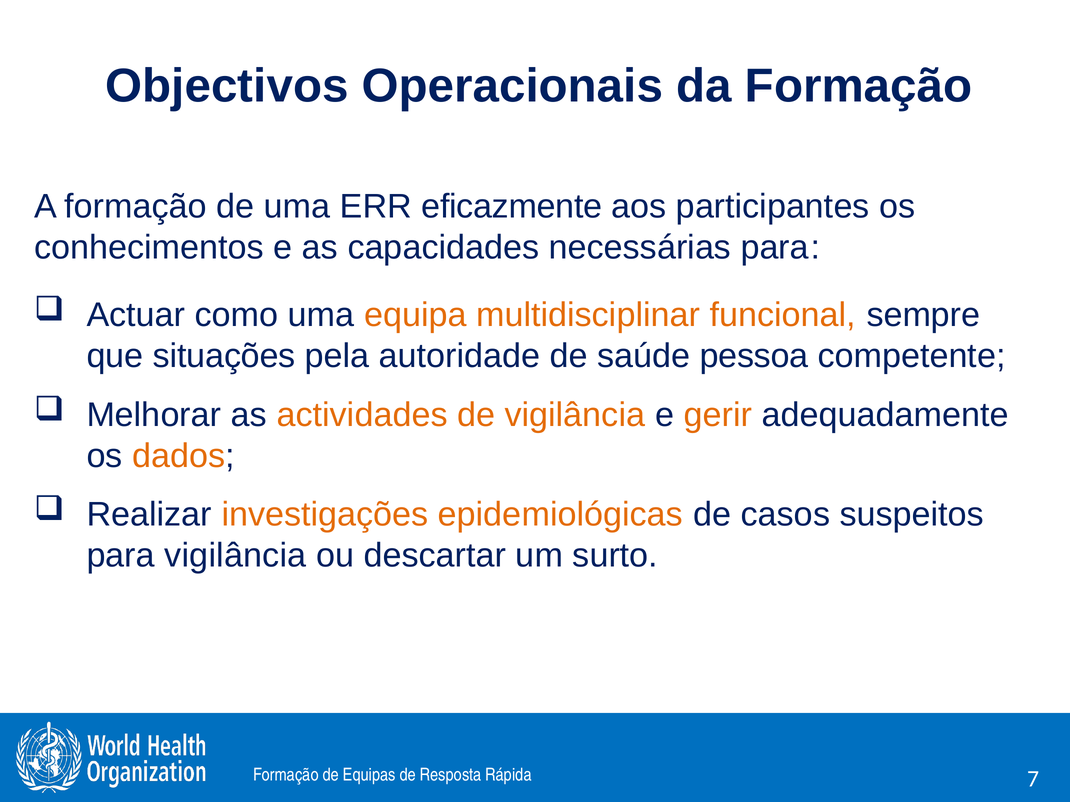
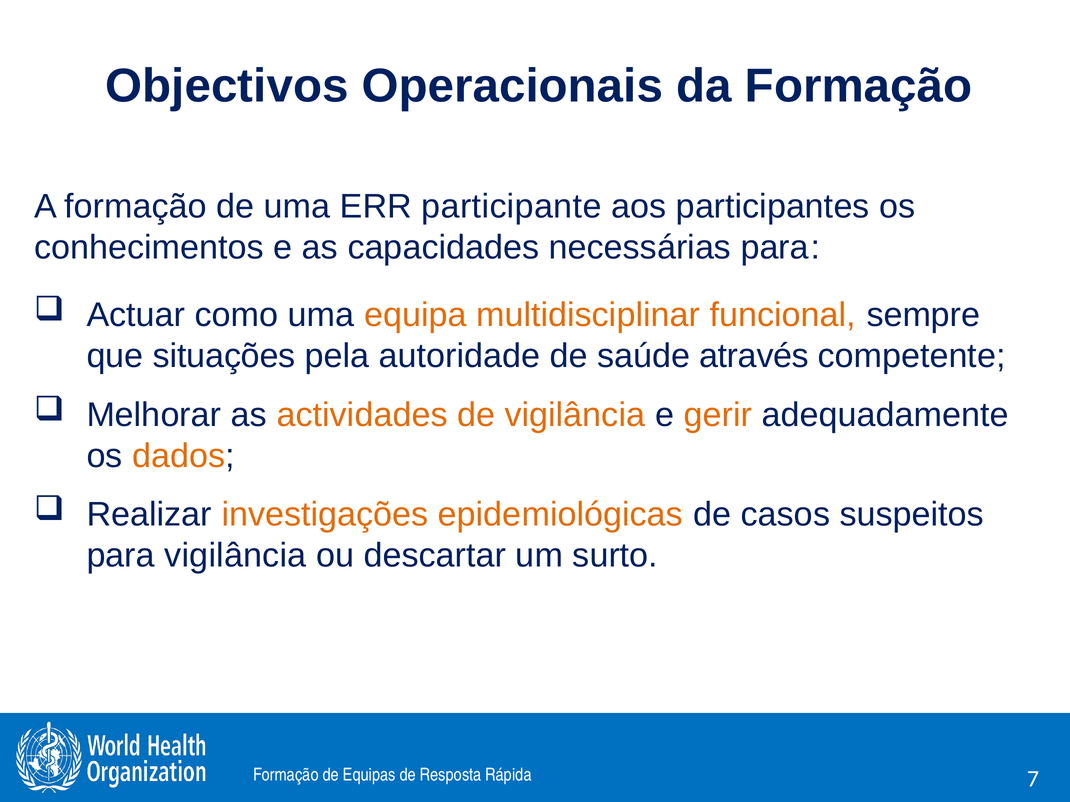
eficazmente: eficazmente -> participante (512, 207)
pessoa: pessoa -> através (754, 356)
